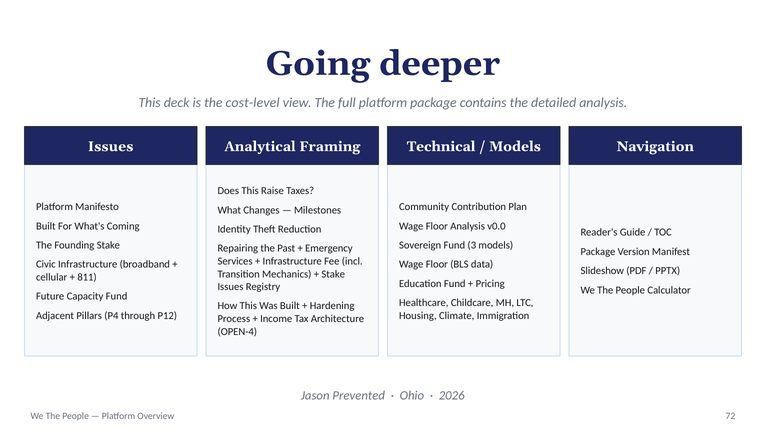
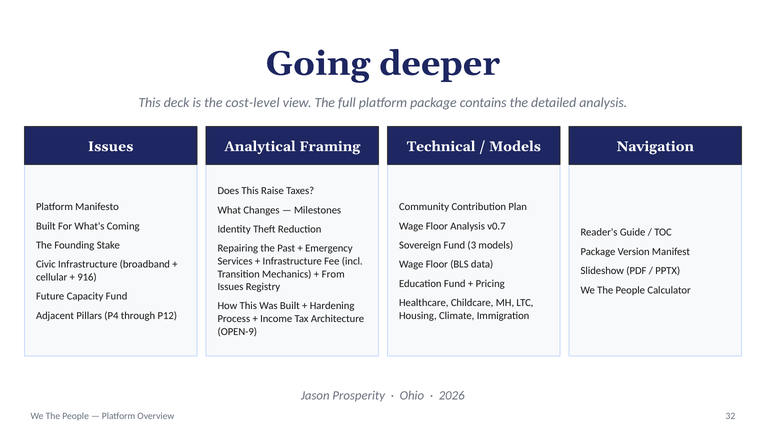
v0.0: v0.0 -> v0.7 (496, 226)
Stake: Stake -> From (333, 274)
811: 811 -> 916 (87, 277)
OPEN-4: OPEN-4 -> OPEN-9 (237, 331)
Prevented: Prevented -> Prosperity (359, 395)
72: 72 -> 32 (730, 416)
